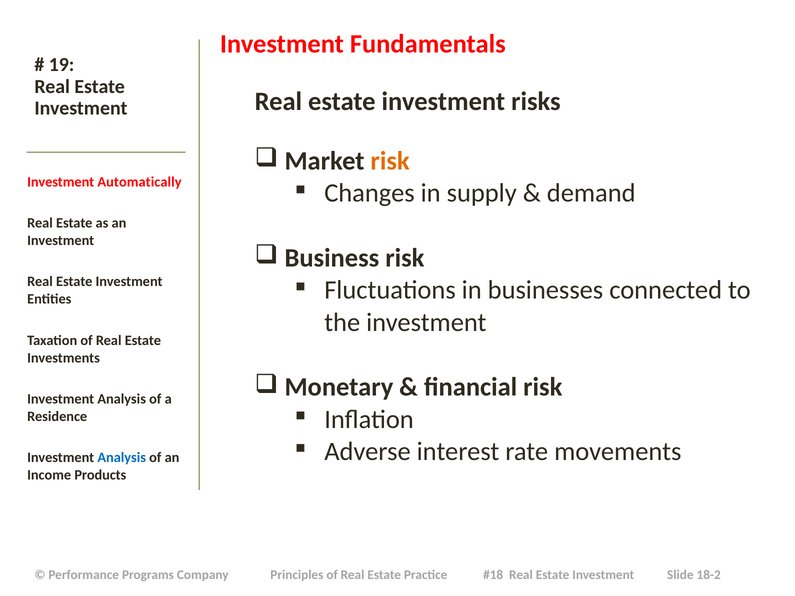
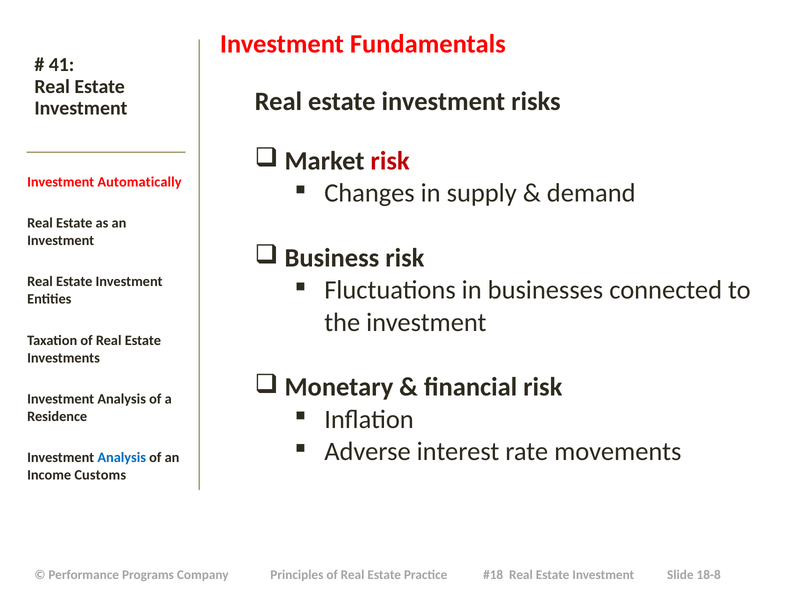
19: 19 -> 41 (62, 65)
risk colour: orange -> red (390, 161)
Products: Products -> Customs (100, 475)
18-2: 18-2 -> 18-8 (709, 575)
